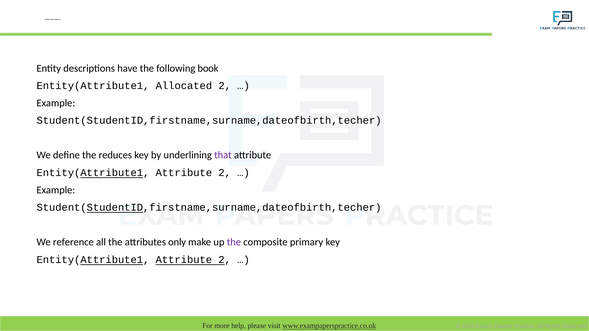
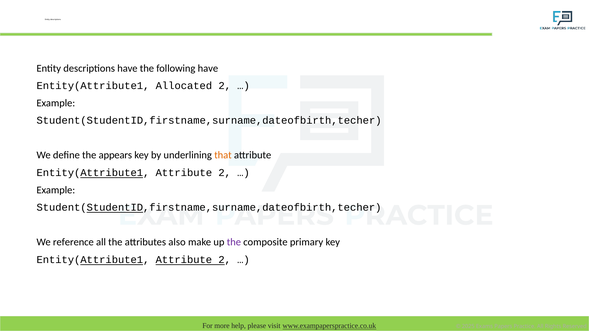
following book: book -> have (208, 68)
reduces: reduces -> appears (115, 155)
that colour: purple -> orange (223, 155)
only: only -> also (177, 242)
